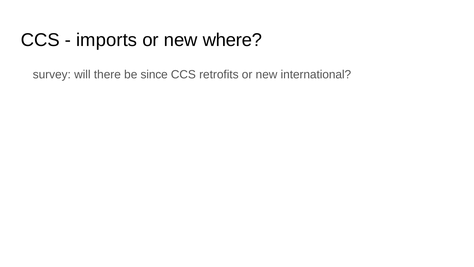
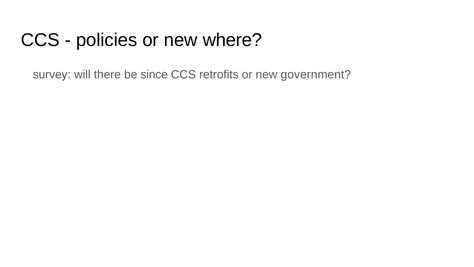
imports: imports -> policies (107, 40)
international: international -> government (316, 75)
